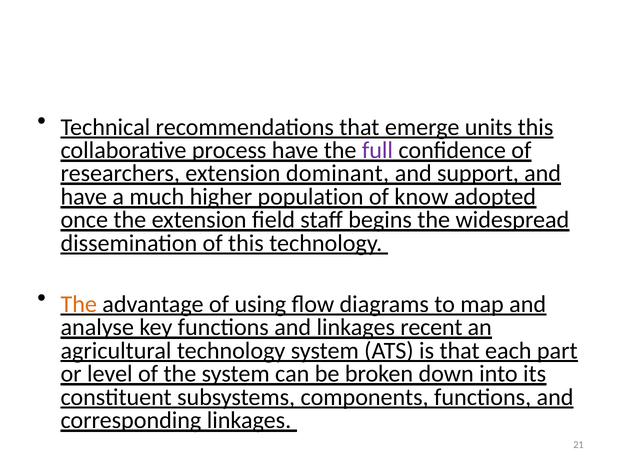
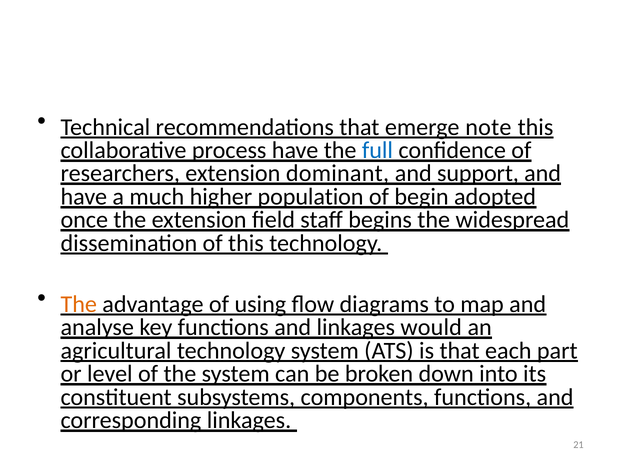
units: units -> note (488, 127)
full colour: purple -> blue (377, 150)
know: know -> begin (422, 197)
recent: recent -> would (431, 327)
